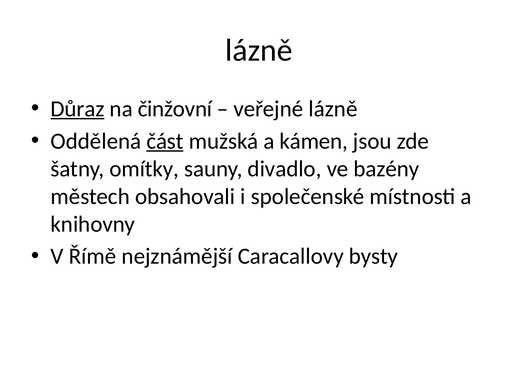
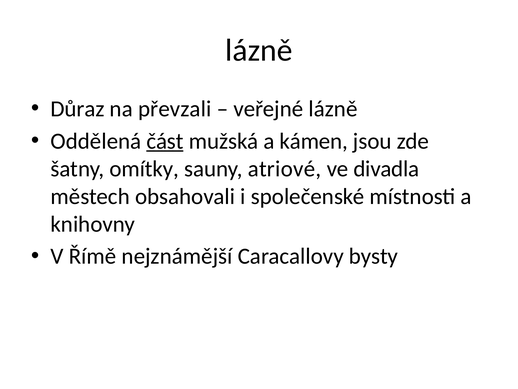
Důraz underline: present -> none (78, 109)
činžovní: činžovní -> převzali (175, 109)
divadlo: divadlo -> atriové (284, 169)
bazény: bazény -> divadla (386, 169)
